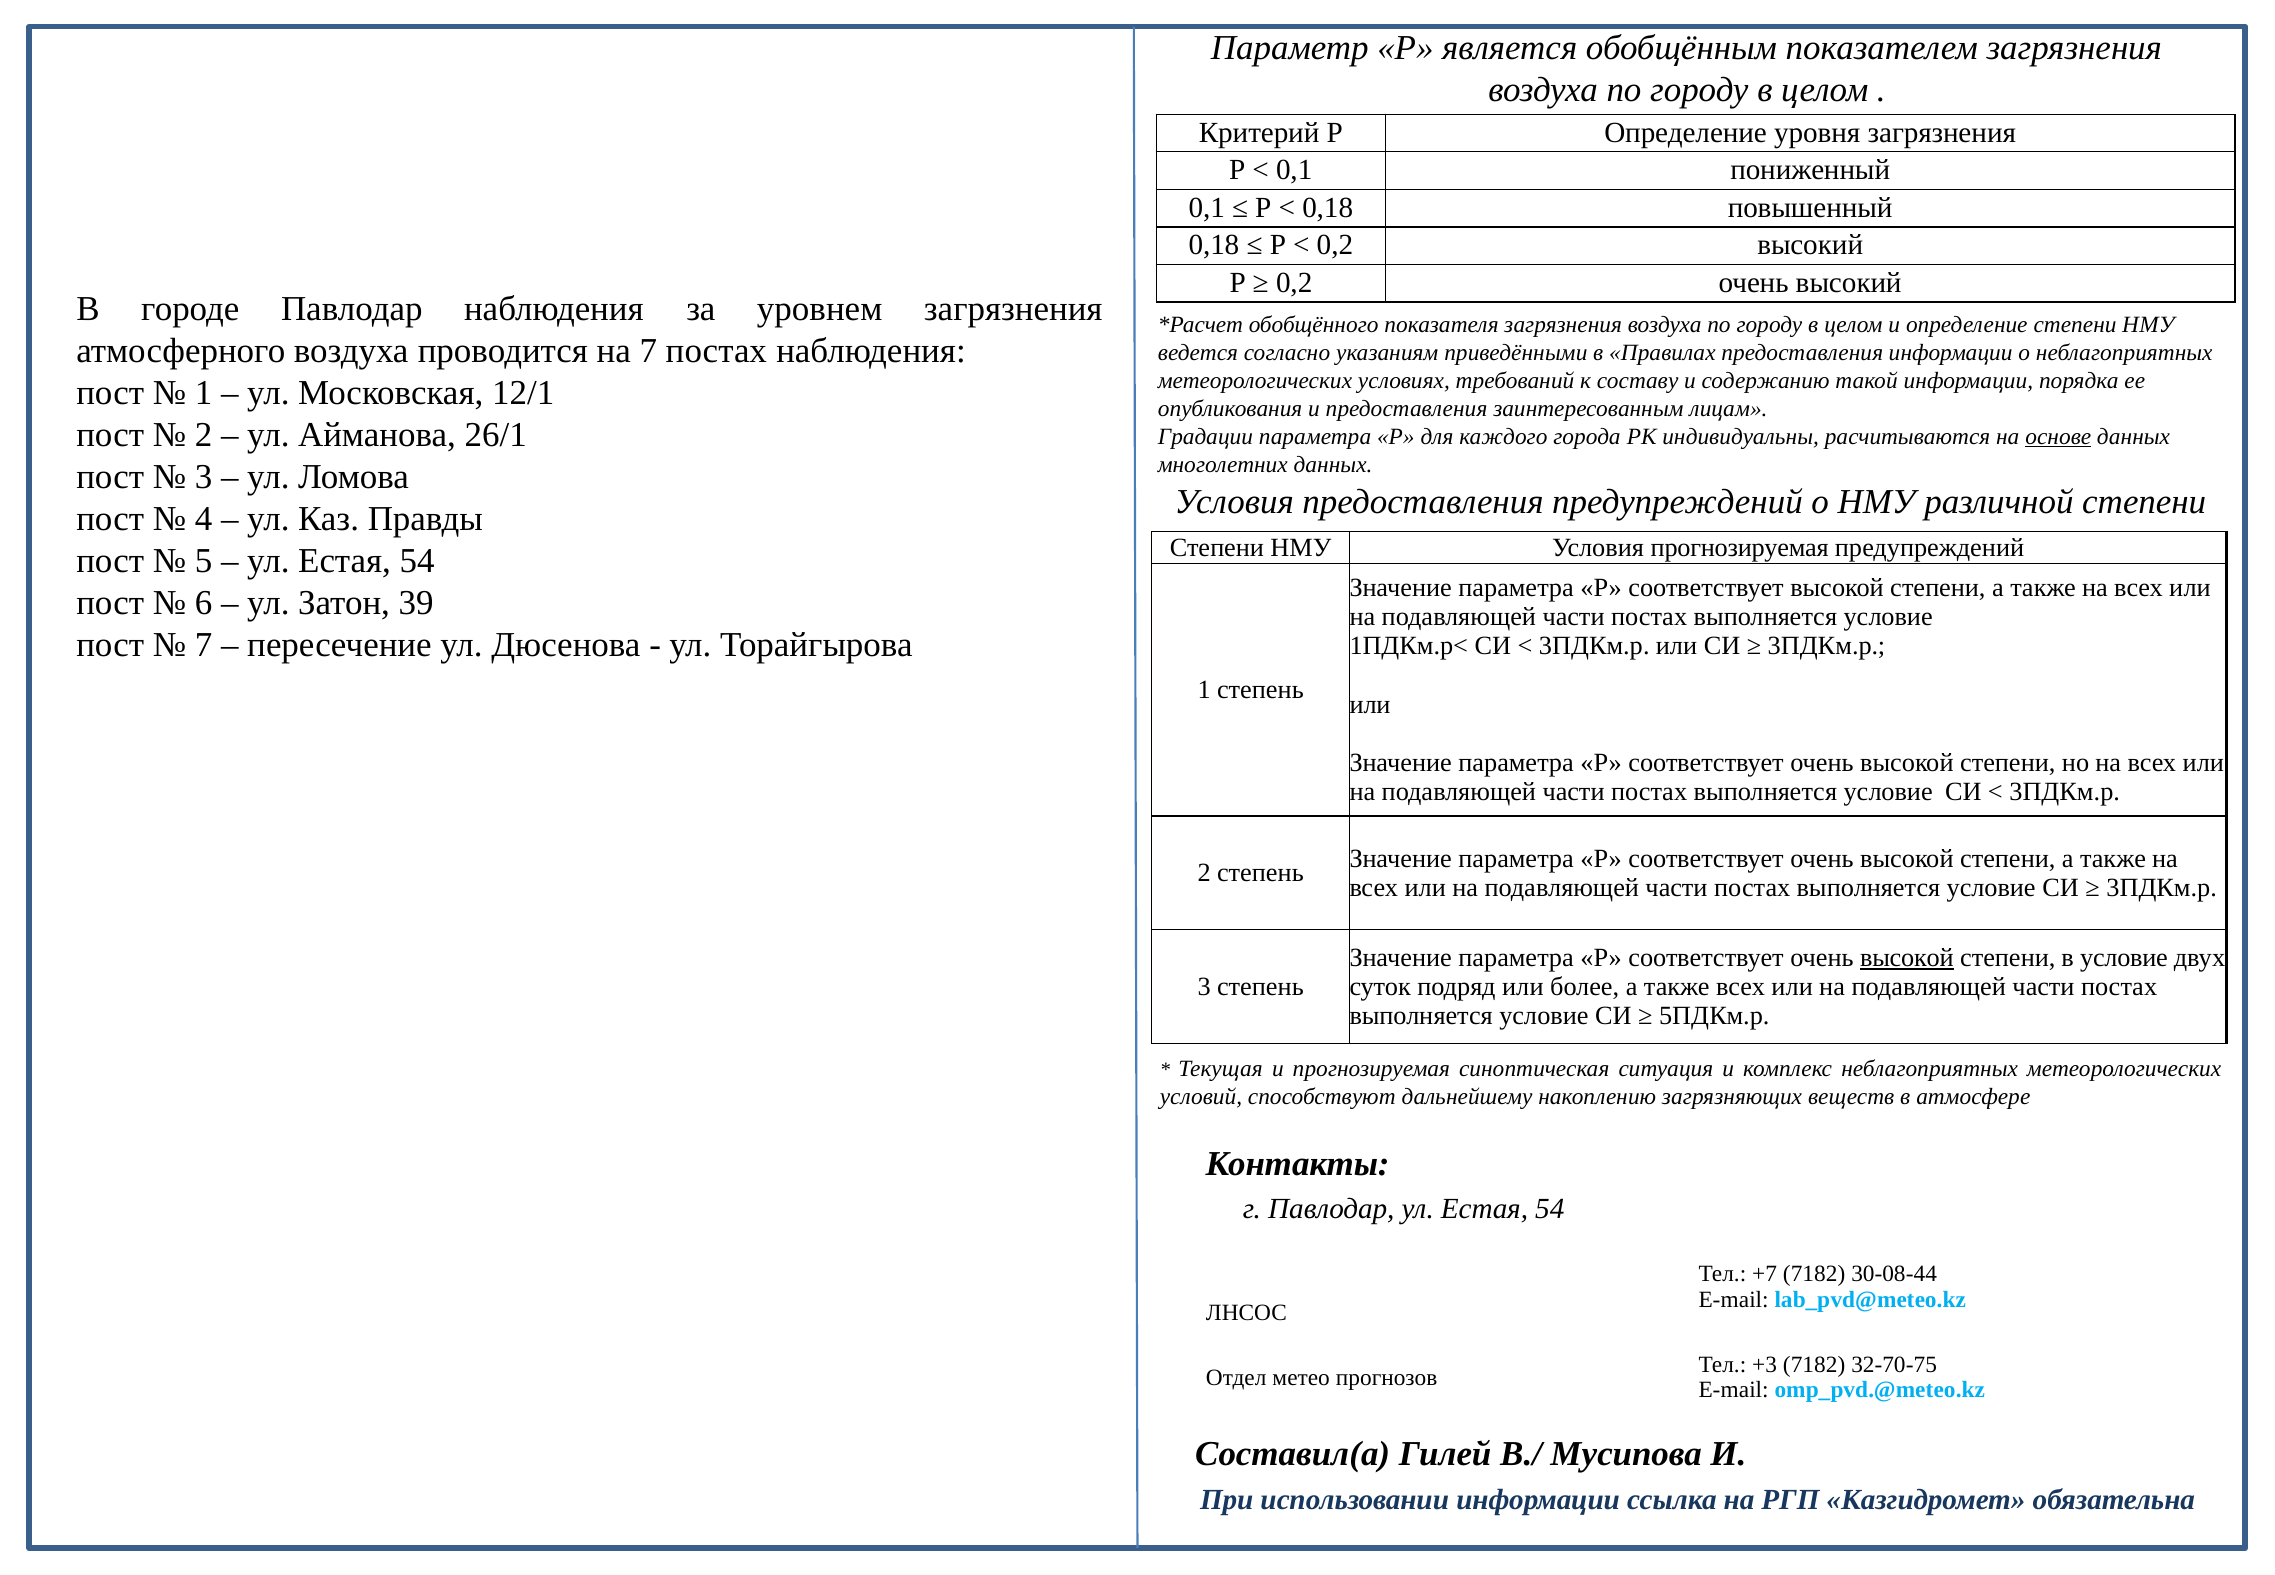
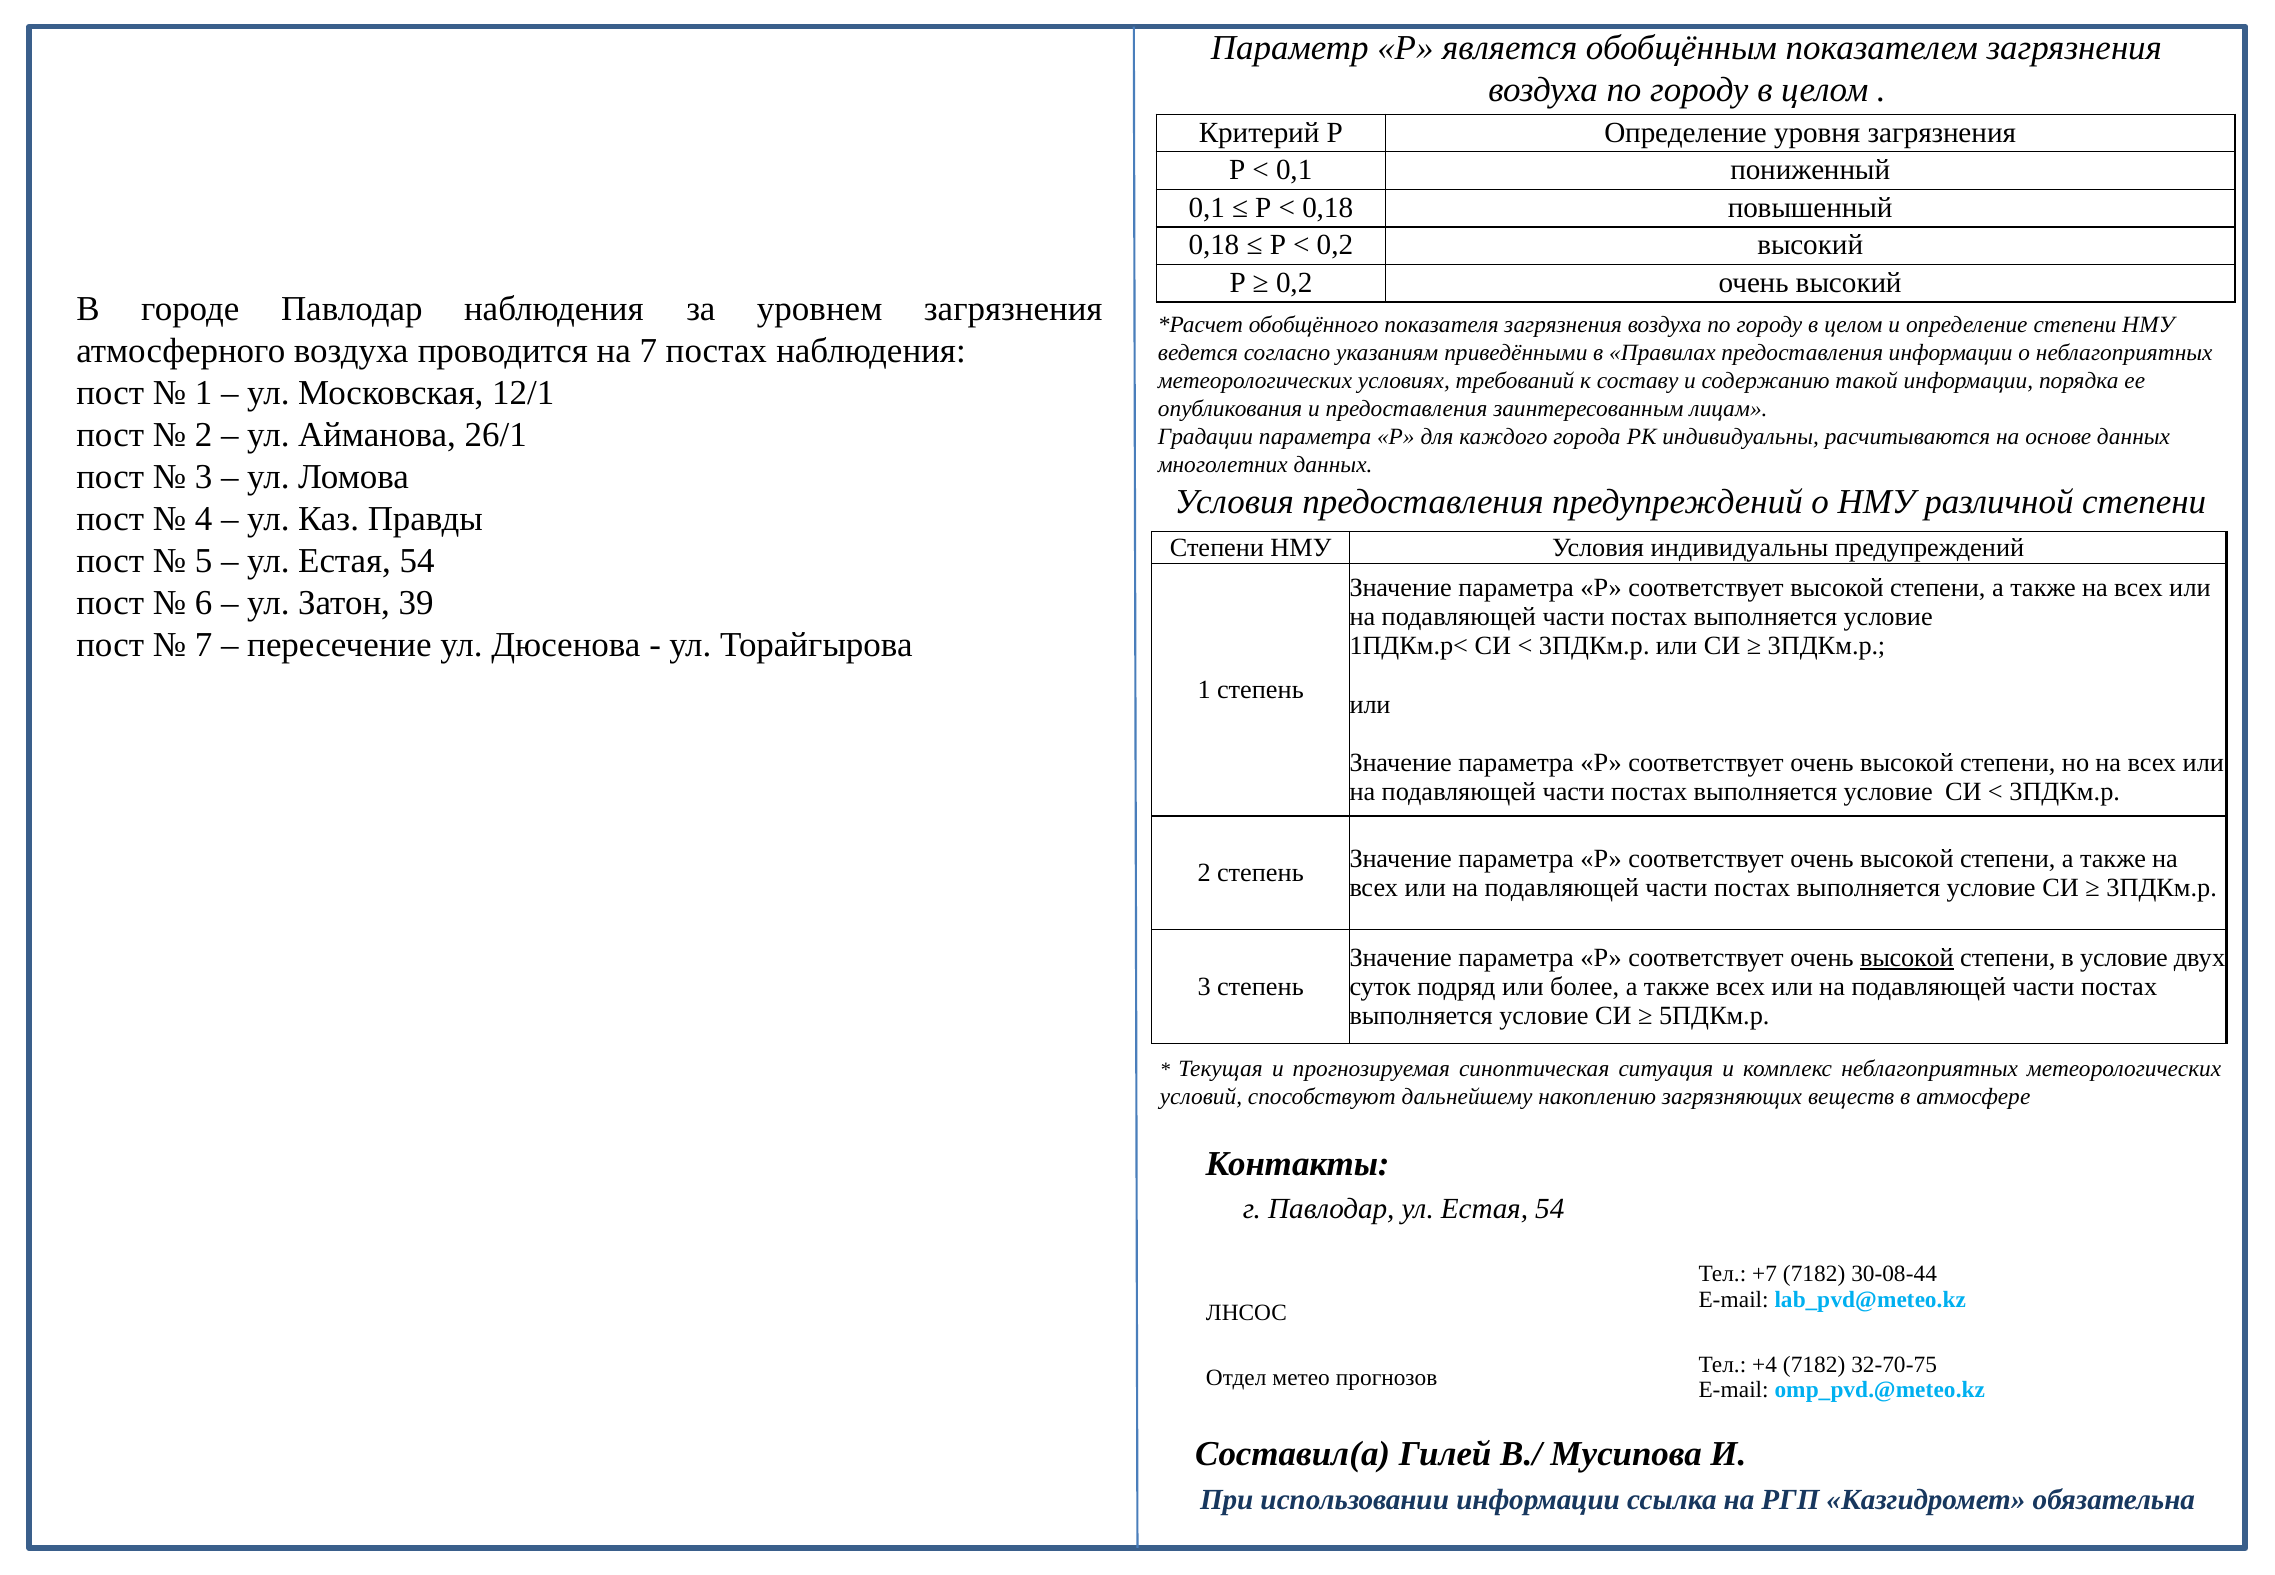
основе underline: present -> none (2058, 437)
Условия прогнозируемая: прогнозируемая -> индивидуальны (1740, 548)
+3: +3 -> +4 (1765, 1364)
